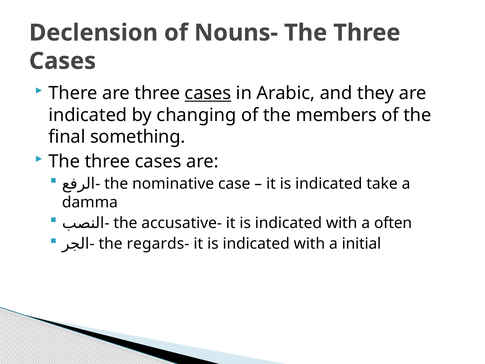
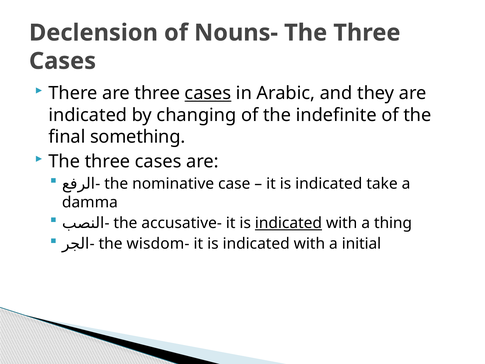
members: members -> indefinite (336, 115)
indicated underline: none -> present (288, 223)
often: often -> thing (393, 223)
regards-: regards- -> wisdom- (158, 244)
